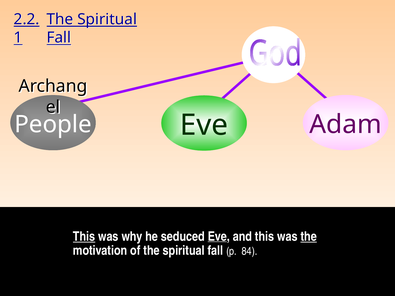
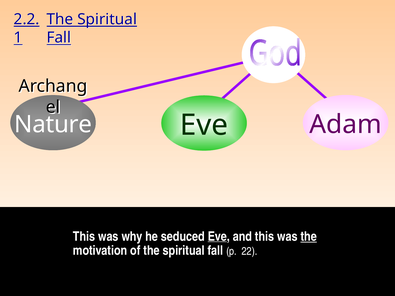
People: People -> Nature (53, 124)
This underline: present -> none (84, 237)
84: 84 -> 22 (249, 252)
